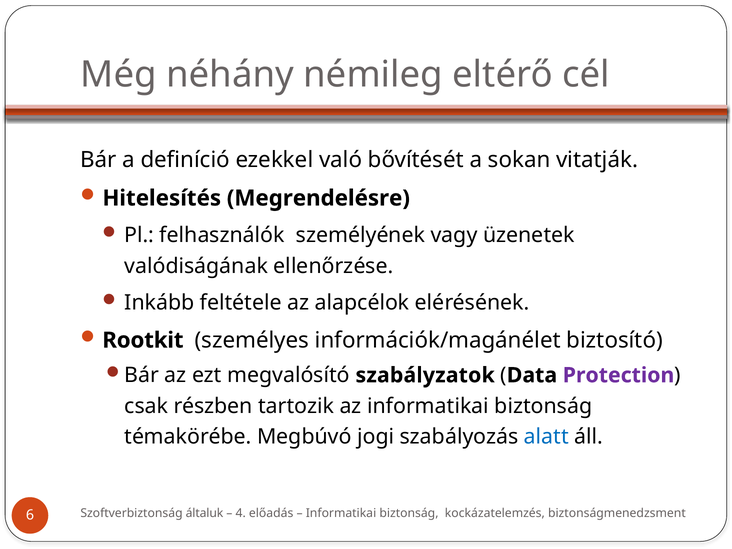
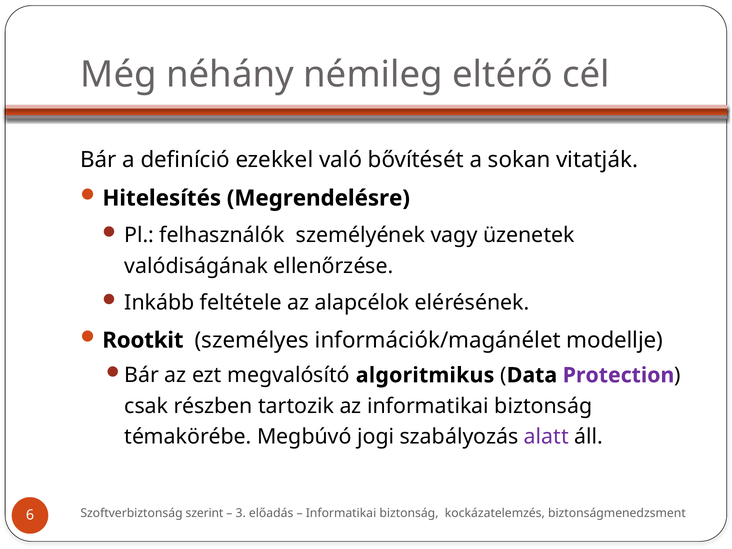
biztosító: biztosító -> modellje (615, 340)
szabályzatok: szabályzatok -> algoritmikus (425, 375)
alatt colour: blue -> purple (546, 437)
általuk: általuk -> szerint (204, 513)
4: 4 -> 3 (241, 513)
